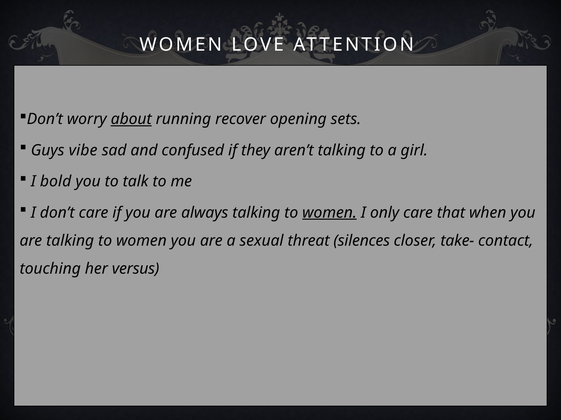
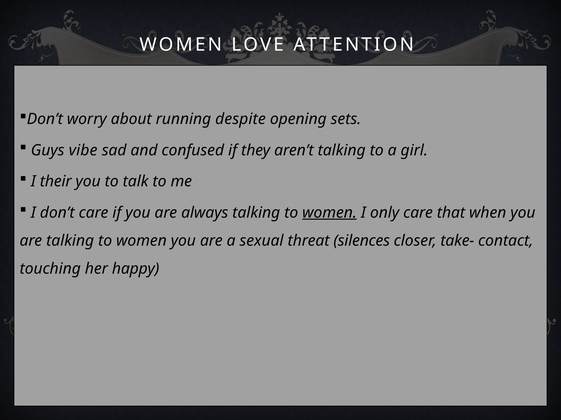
about underline: present -> none (131, 119)
recover: recover -> despite (240, 119)
bold: bold -> their (56, 182)
versus: versus -> happy (136, 269)
